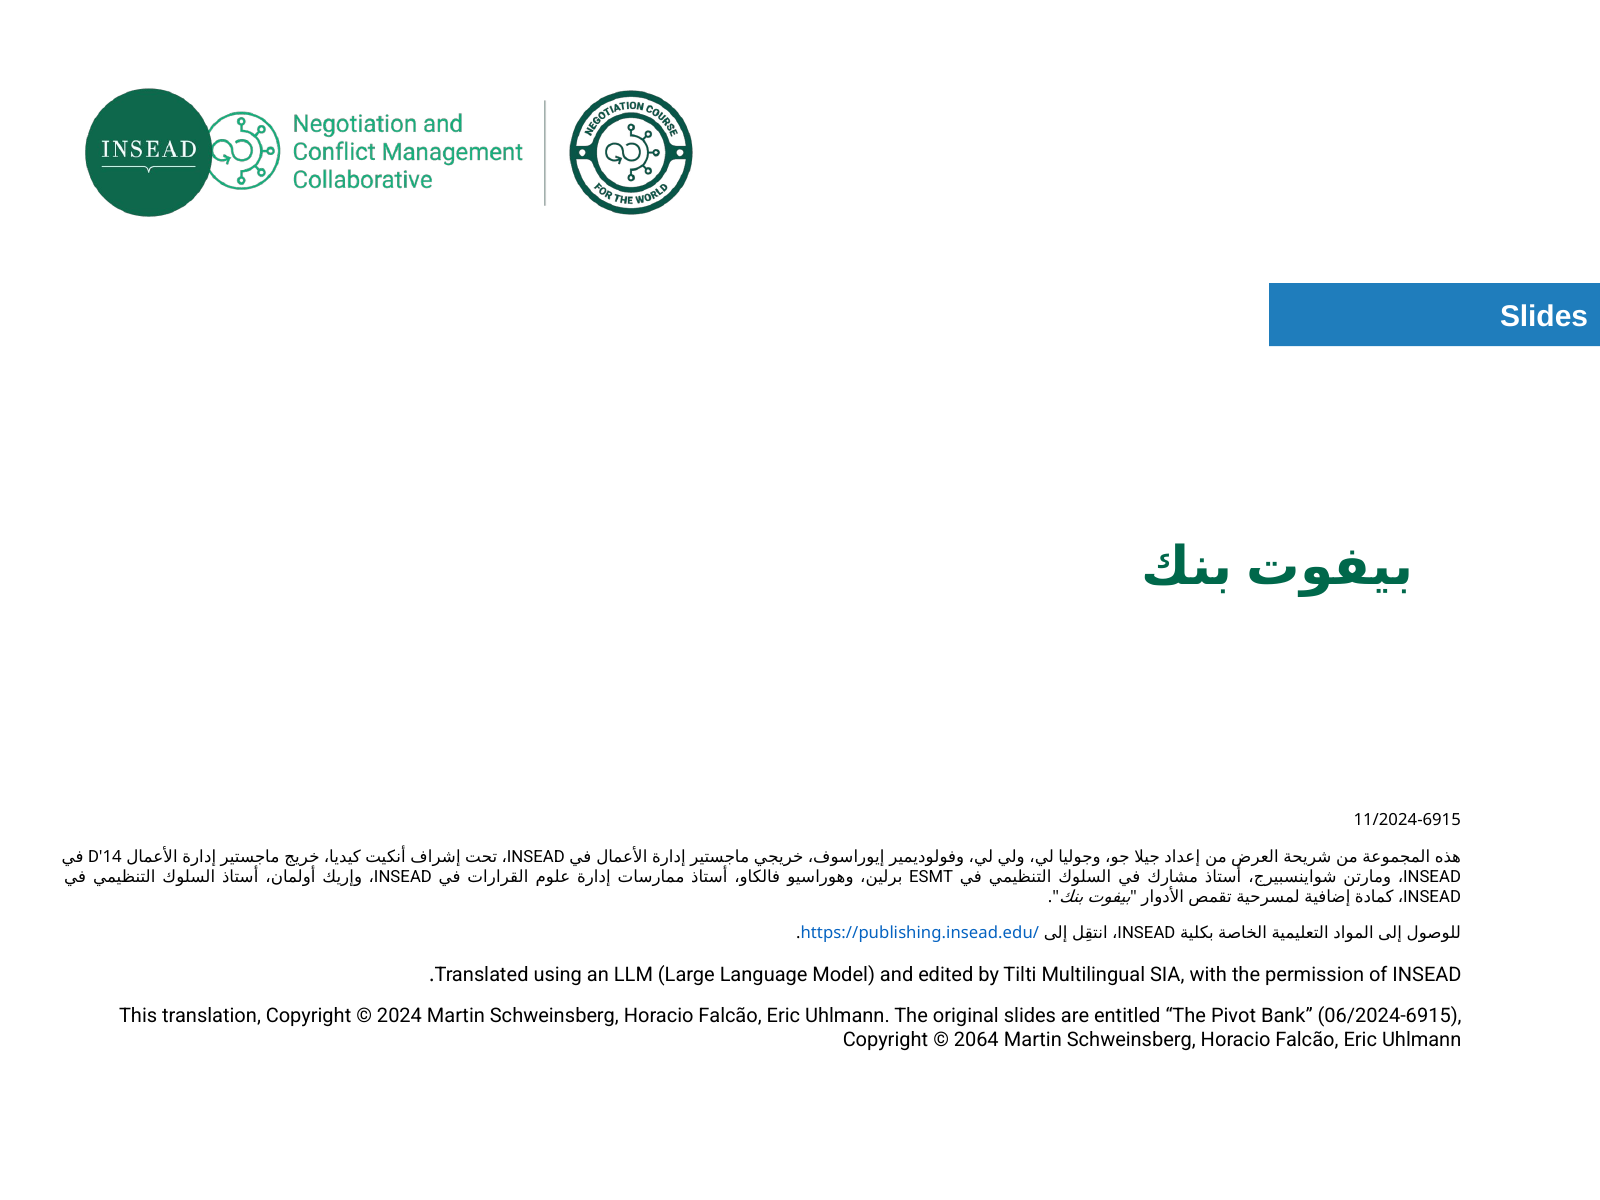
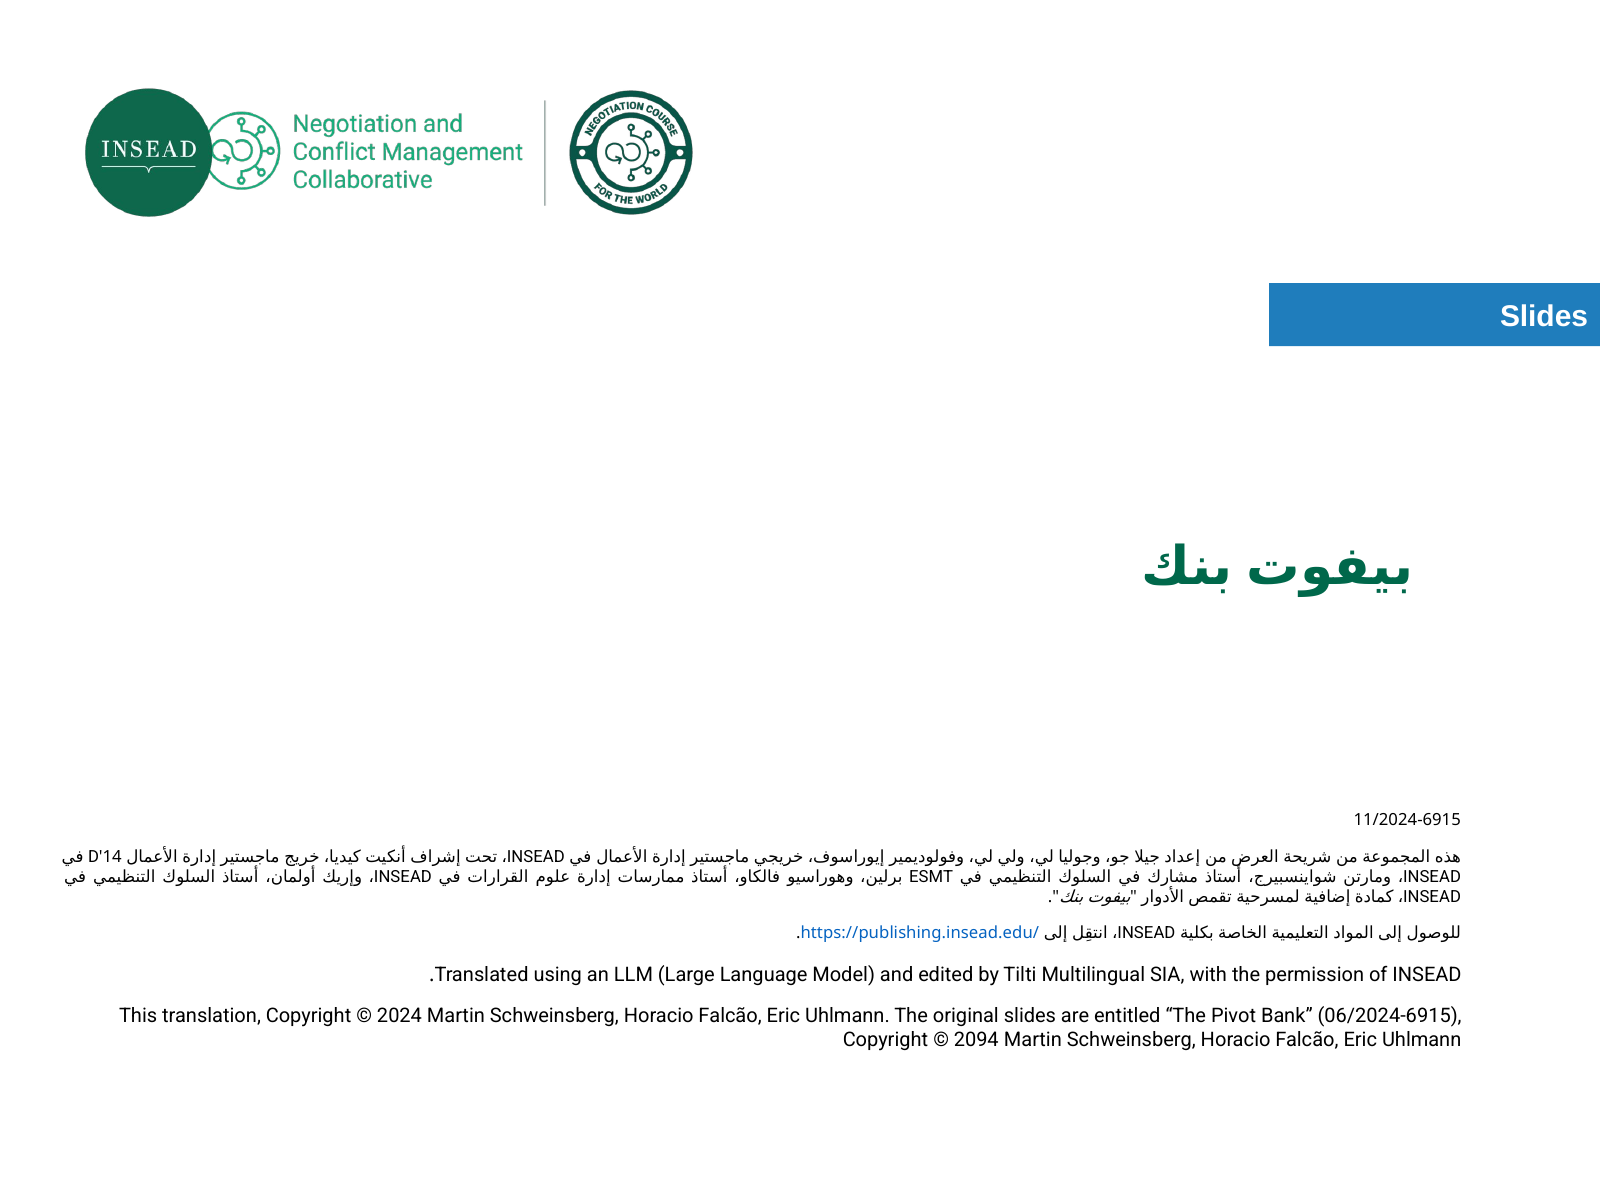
2064: 2064 -> 2094 (976, 1040)
